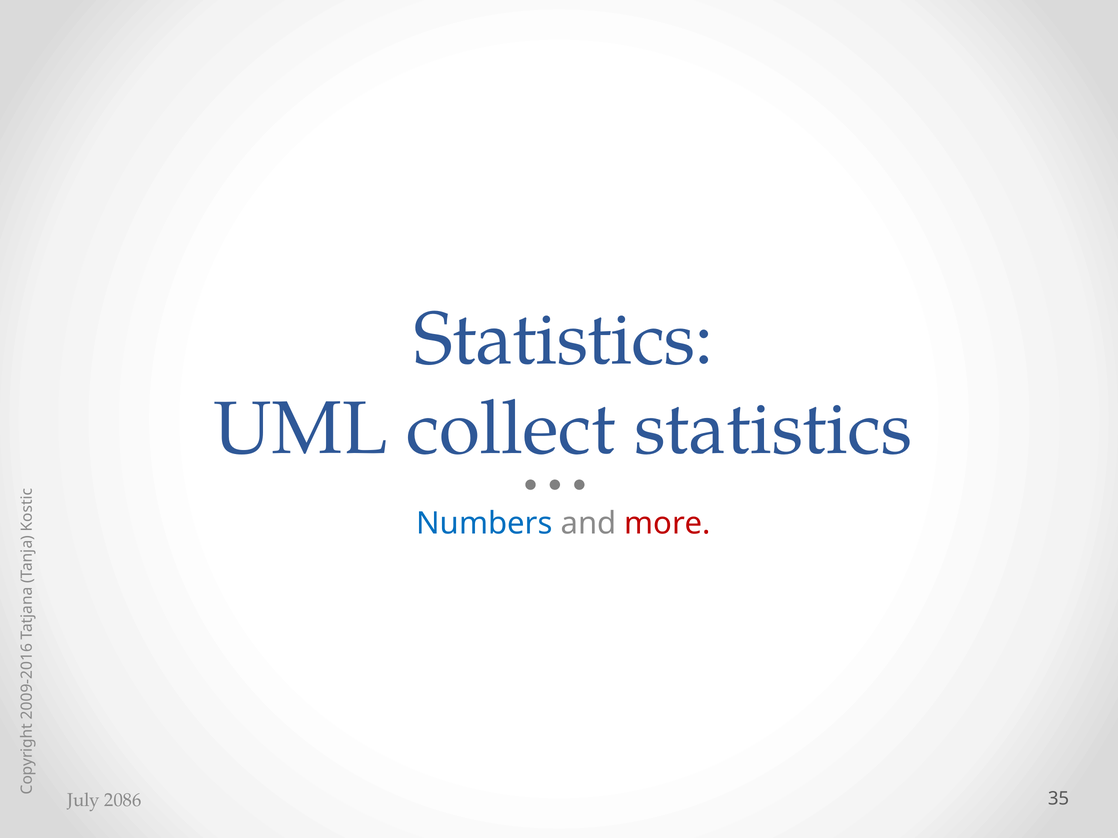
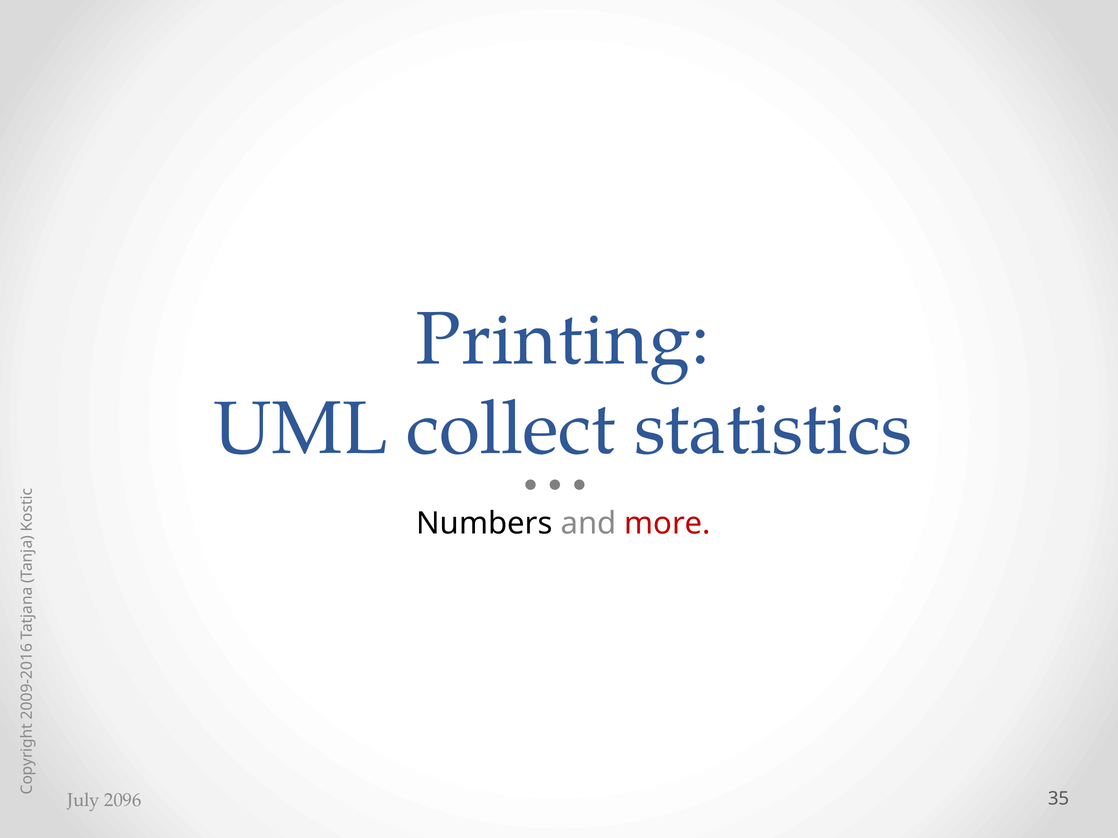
Statistics: Statistics -> Printing (563, 339)
Numbers colour: blue -> black (484, 524)
2086: 2086 -> 2096 (123, 801)
